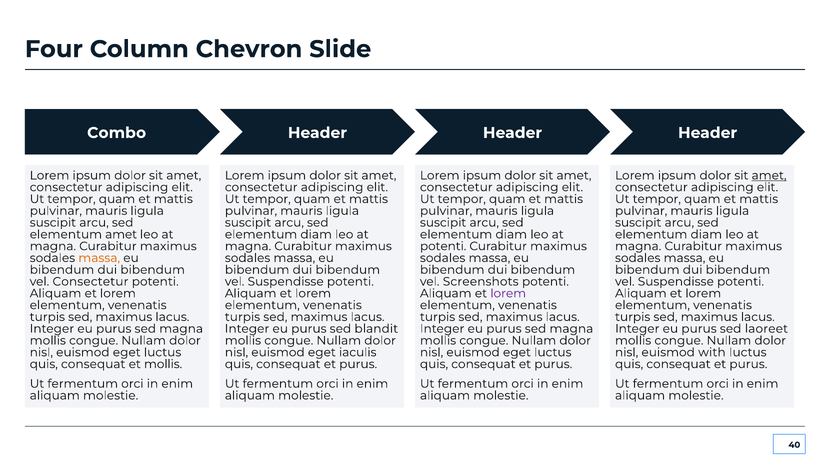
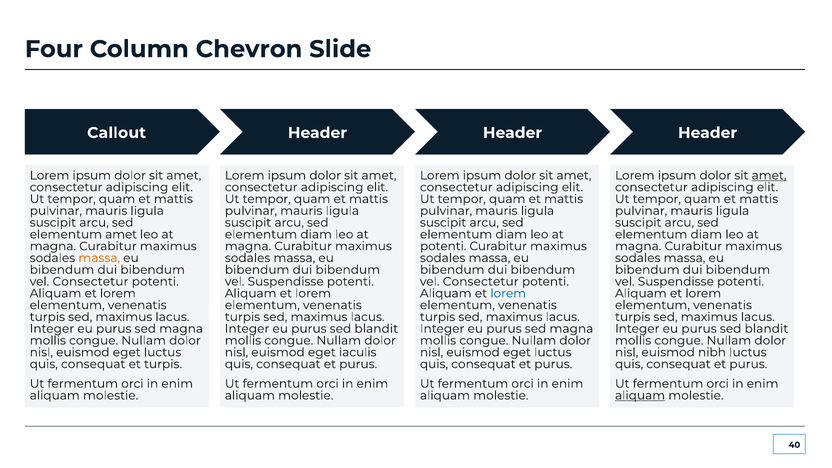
Combo: Combo -> Callout (117, 133)
Screenshots: Screenshots -> Consectetur (481, 282)
lorem colour: purple -> blue (508, 293)
laoreet: laoreet -> blandit (766, 329)
with: with -> nibh (712, 352)
et mollis: mollis -> turpis (163, 364)
aliquam underline: none -> present (640, 395)
